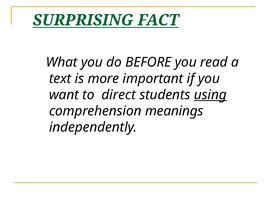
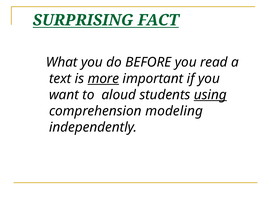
more underline: none -> present (103, 79)
direct: direct -> aloud (119, 95)
meanings: meanings -> modeling (174, 111)
